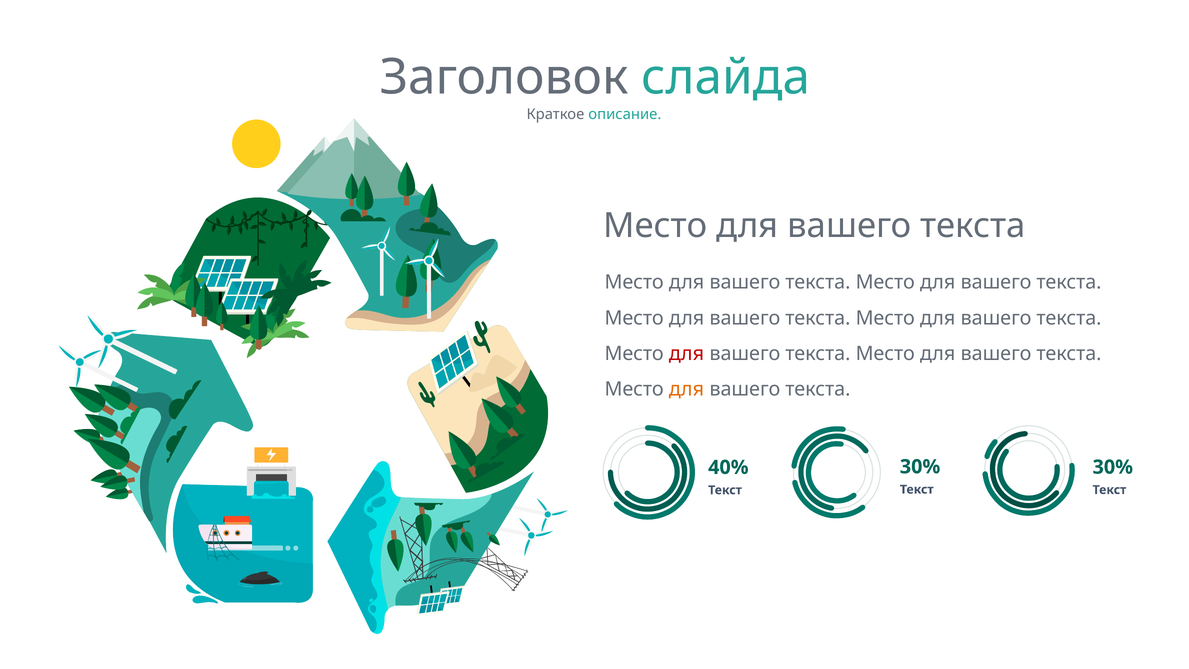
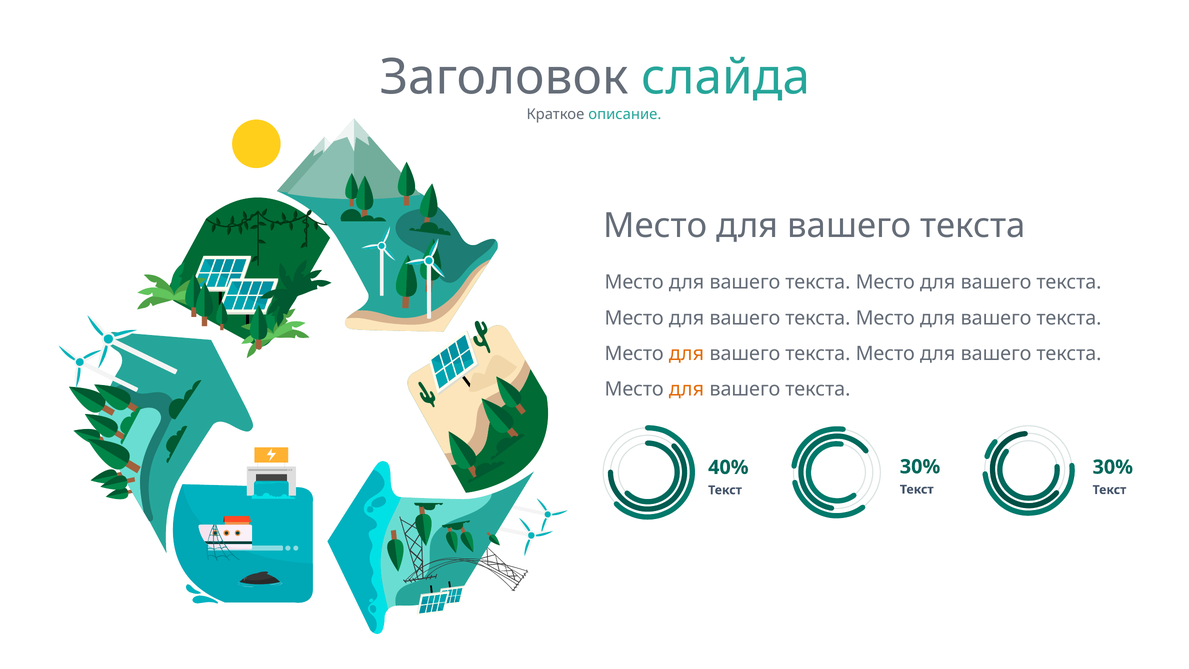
для colour: red -> orange (686, 354)
